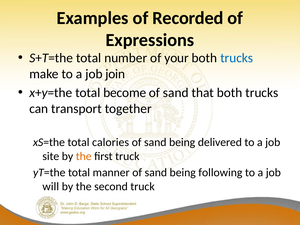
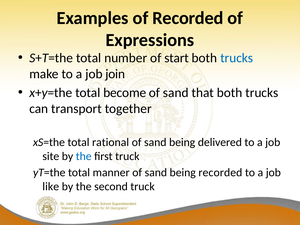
your: your -> start (177, 58)
calories: calories -> rational (111, 142)
the colour: orange -> blue (84, 156)
being following: following -> recorded (220, 173)
will: will -> like (51, 187)
